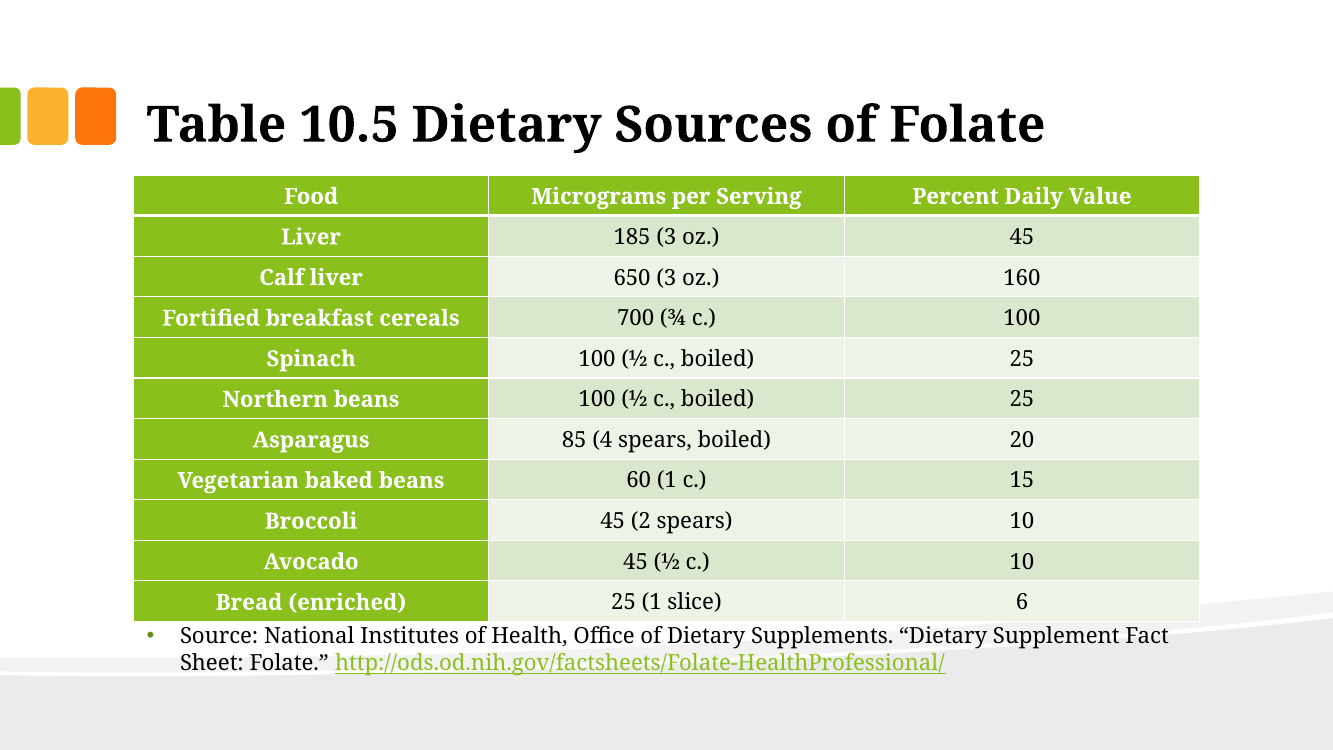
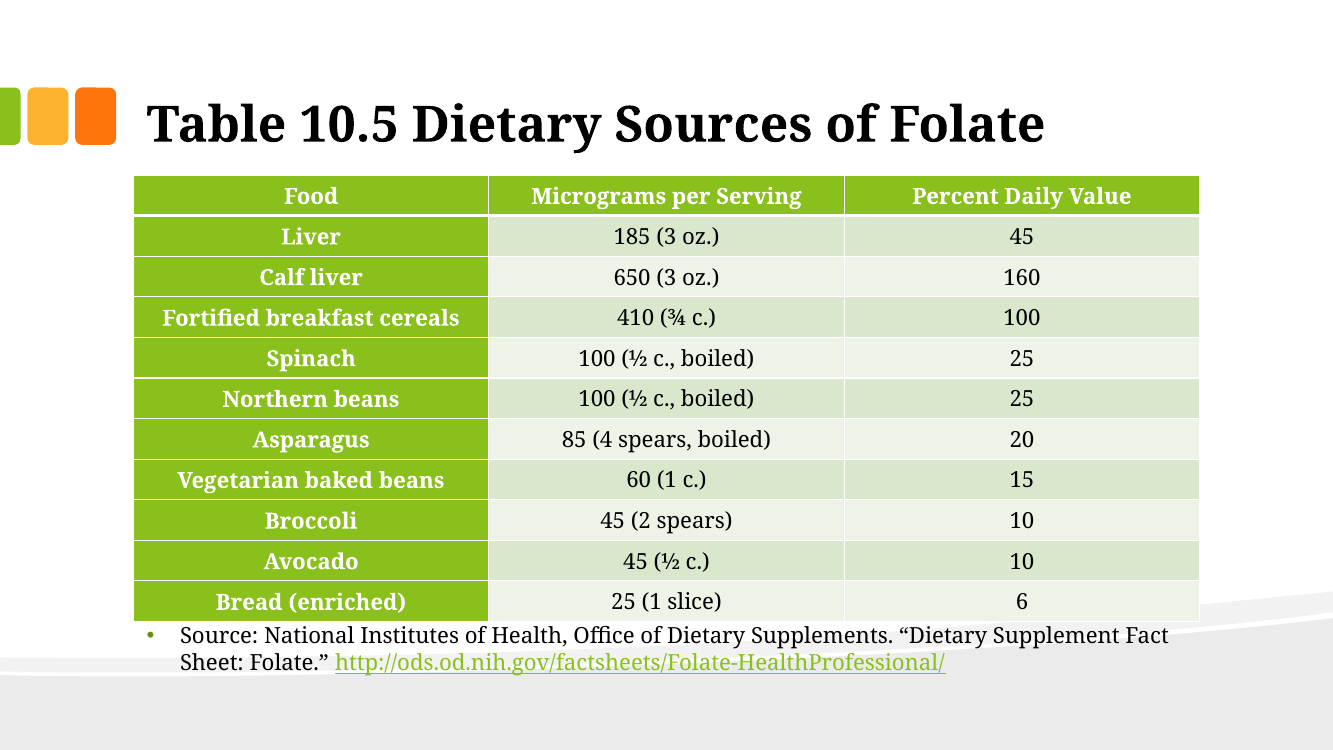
700: 700 -> 410 (636, 318)
